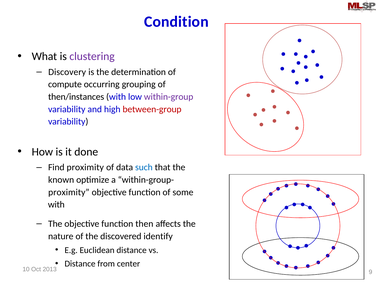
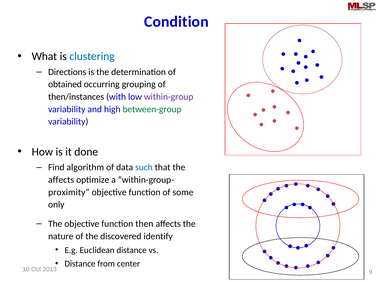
clustering colour: purple -> blue (92, 56)
Discovery: Discovery -> Directions (67, 72)
compute: compute -> obtained (65, 84)
between-group colour: red -> green (152, 109)
Find proximity: proximity -> algorithm (85, 167)
known: known -> affects (61, 180)
with: with -> only (56, 205)
